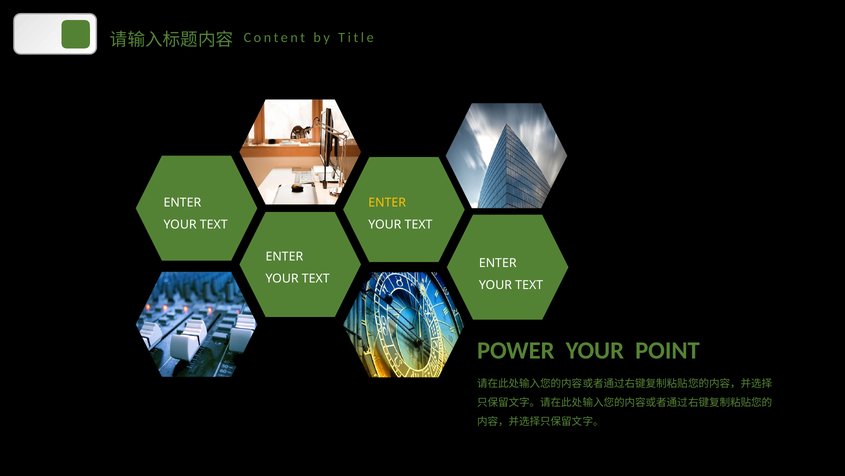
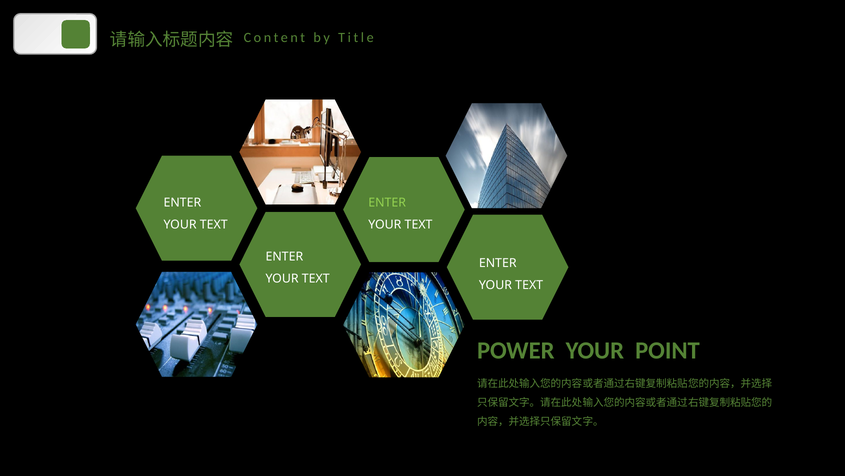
ENTER colour: yellow -> light green (387, 202)
